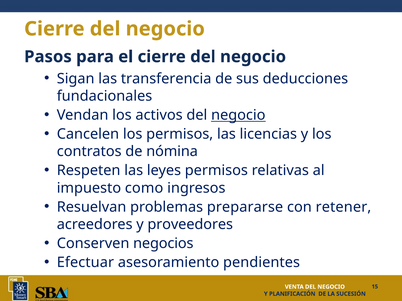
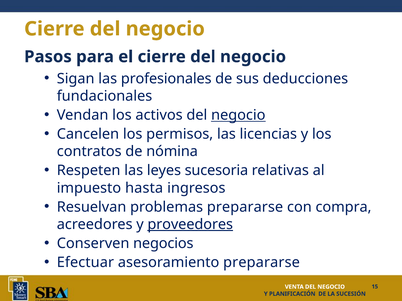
transferencia: transferencia -> profesionales (166, 79)
leyes permisos: permisos -> sucesoria (216, 171)
como: como -> hasta (144, 188)
retener: retener -> compra (344, 207)
proveedores underline: none -> present (190, 225)
asesoramiento pendientes: pendientes -> prepararse (261, 263)
